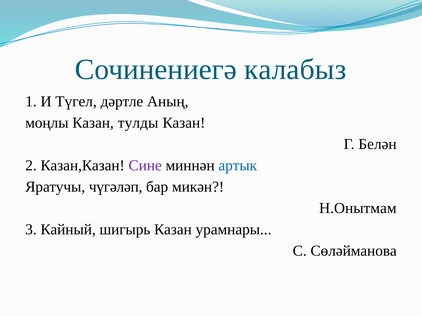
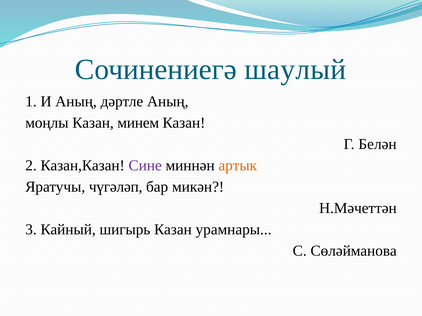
калабыз: калабыз -> шаулый (295, 70)
И Түгел: Түгел -> Аның (76, 102)
тулды: тулды -> минем (138, 123)
артык colour: blue -> orange (238, 166)
Н.Онытмам: Н.Онытмам -> Н.Мәчеттән (358, 208)
